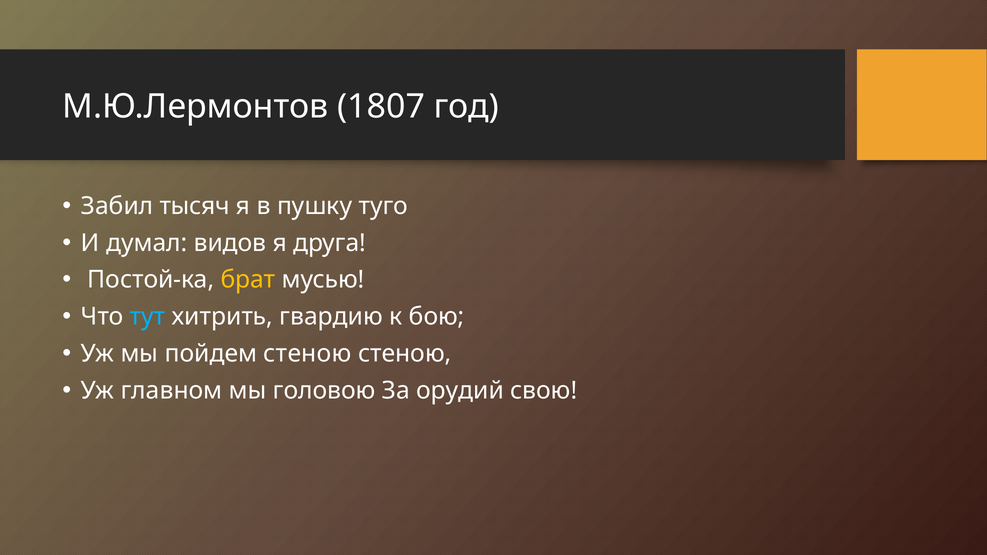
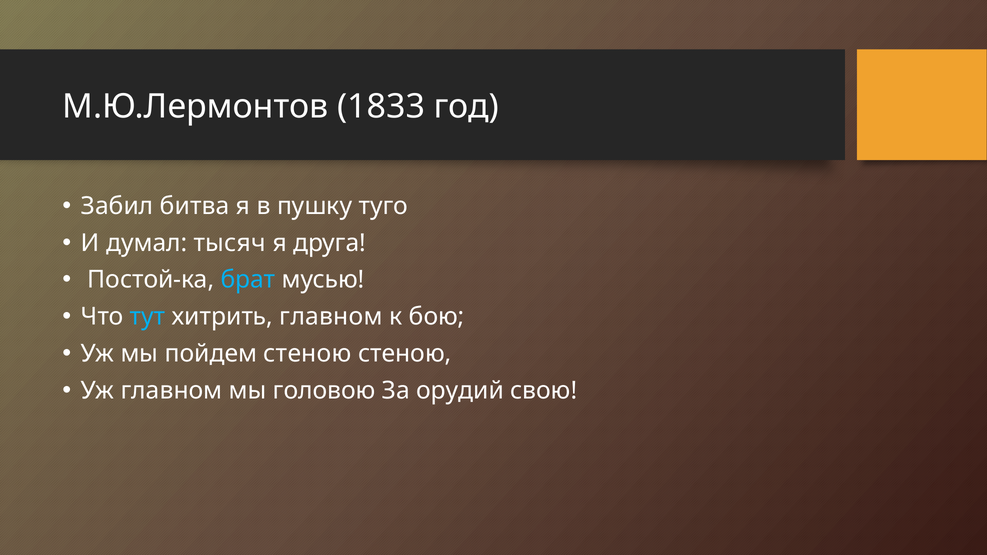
1807: 1807 -> 1833 (381, 106)
тысяч: тысяч -> битва (195, 206)
видов: видов -> тысяч (230, 243)
брат colour: yellow -> light blue (248, 280)
хитрить гвардию: гвардию -> главном (331, 317)
